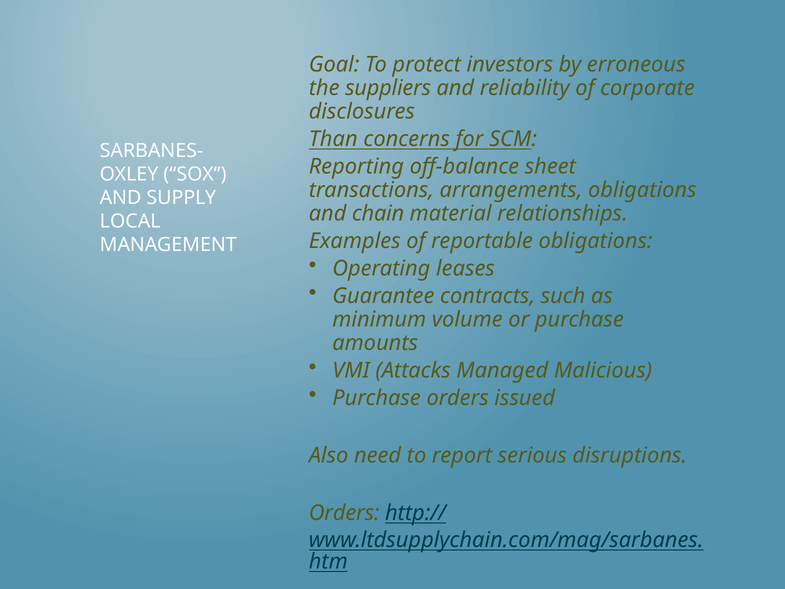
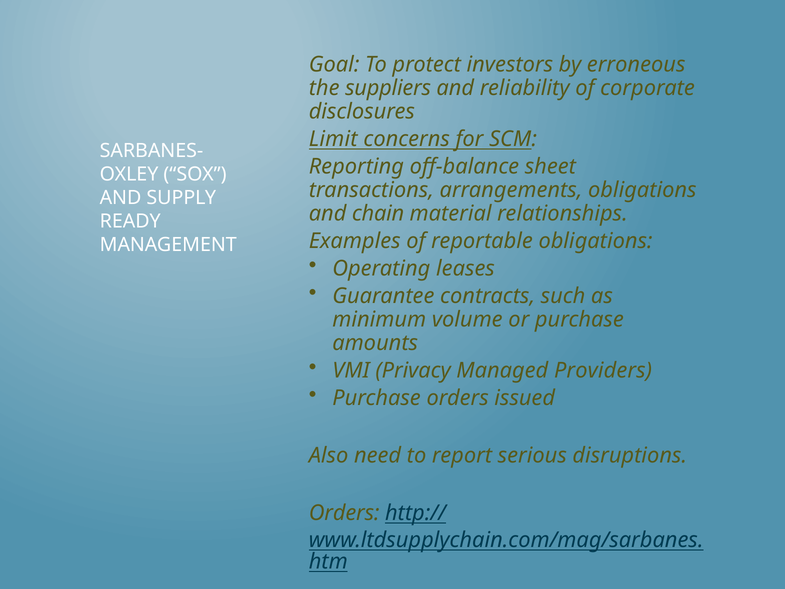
Than: Than -> Limit (333, 139)
LOCAL: LOCAL -> READY (130, 221)
Attacks: Attacks -> Privacy (413, 370)
Malicious: Malicious -> Providers (603, 370)
